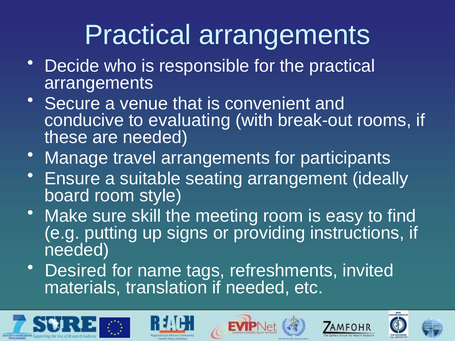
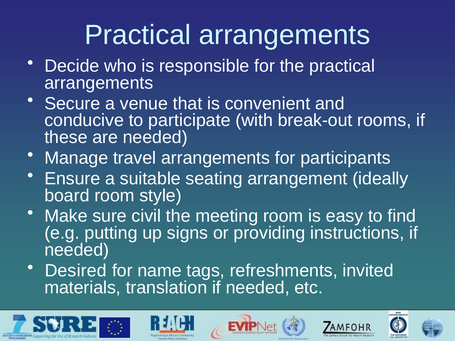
evaluating: evaluating -> participate (190, 121)
skill: skill -> civil (146, 216)
